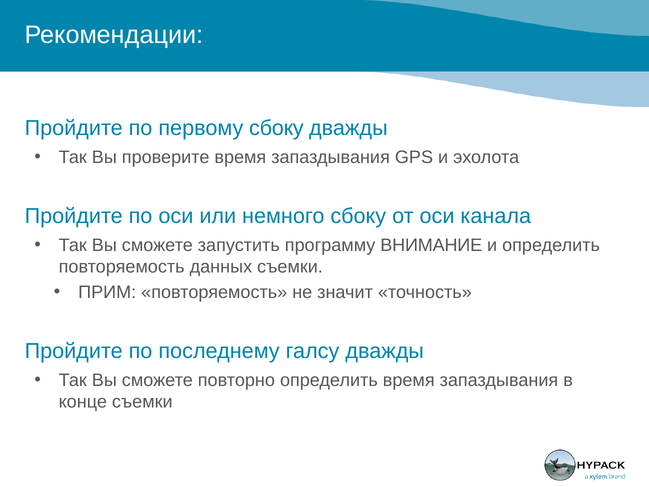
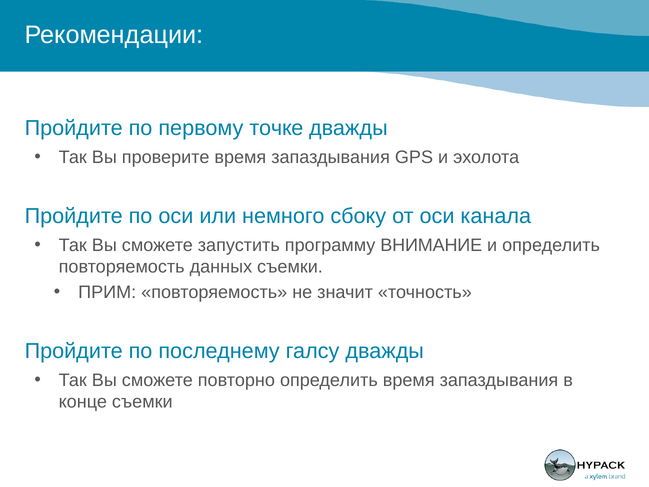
первому сбоку: сбоку -> точке (276, 128)
